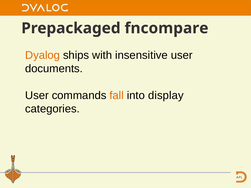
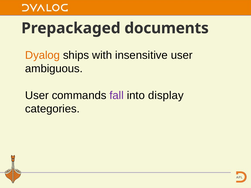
fncompare: fncompare -> documents (167, 28)
documents: documents -> ambiguous (54, 69)
fall colour: orange -> purple (117, 96)
